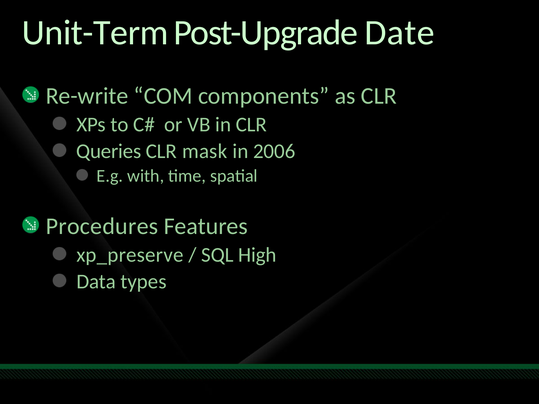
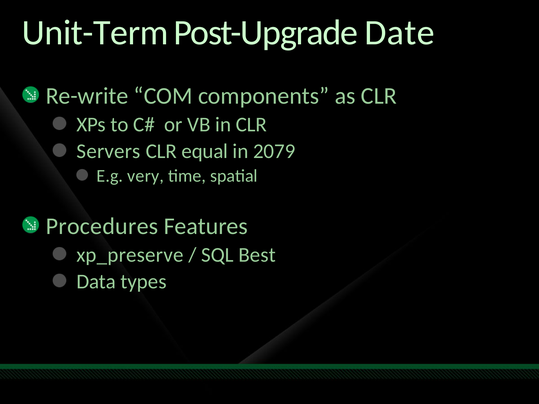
Queries: Queries -> Servers (109, 151)
mask: mask -> equal (205, 151)
2006: 2006 -> 2079 (274, 151)
with: with -> very (146, 176)
High: High -> Best (257, 255)
